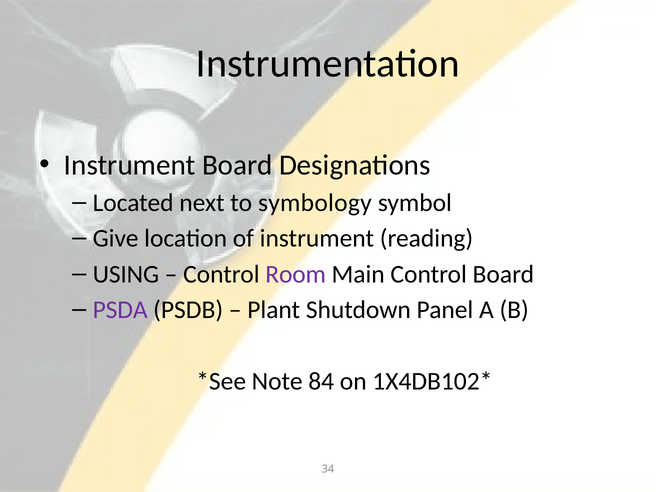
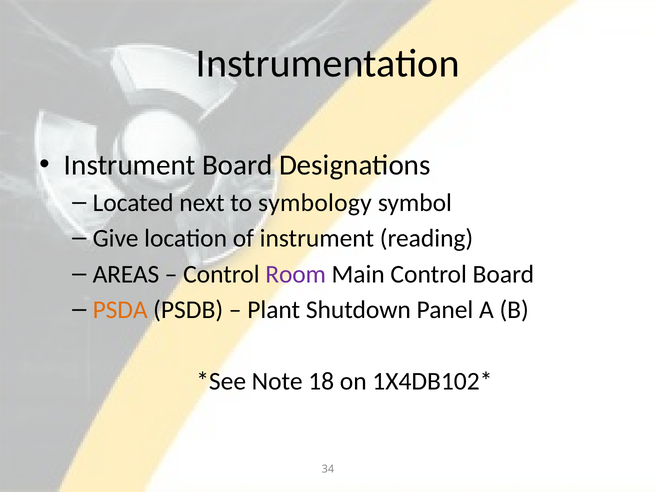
USING: USING -> AREAS (126, 274)
PSDA colour: purple -> orange (120, 310)
84: 84 -> 18 (321, 381)
